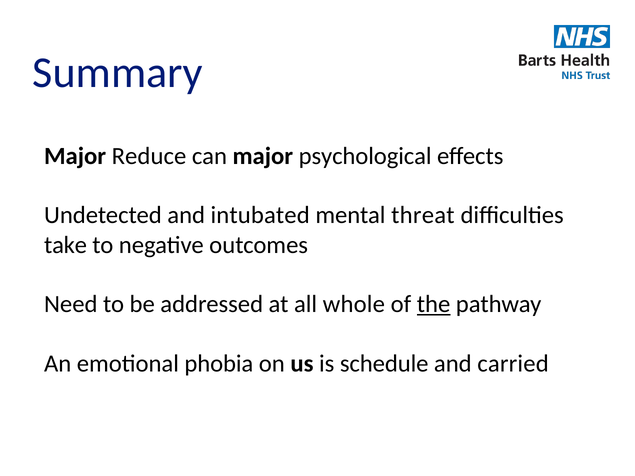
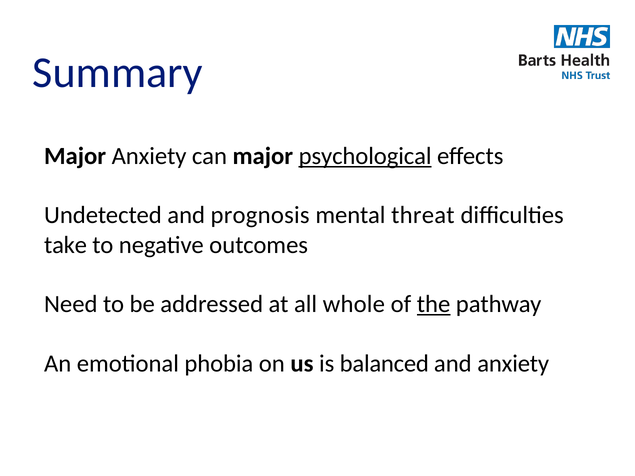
Major Reduce: Reduce -> Anxiety (149, 156)
psychological underline: none -> present (365, 156)
intubated: intubated -> prognosis (260, 215)
schedule: schedule -> balanced (384, 364)
and carried: carried -> anxiety (513, 364)
